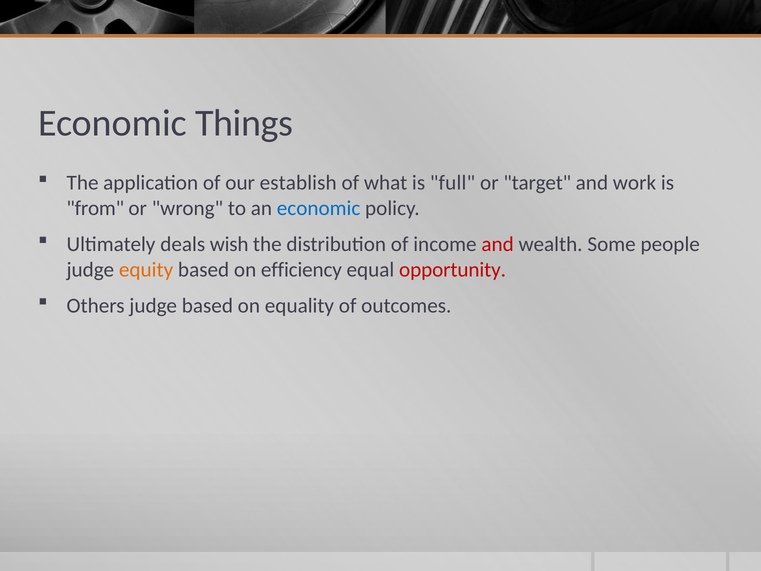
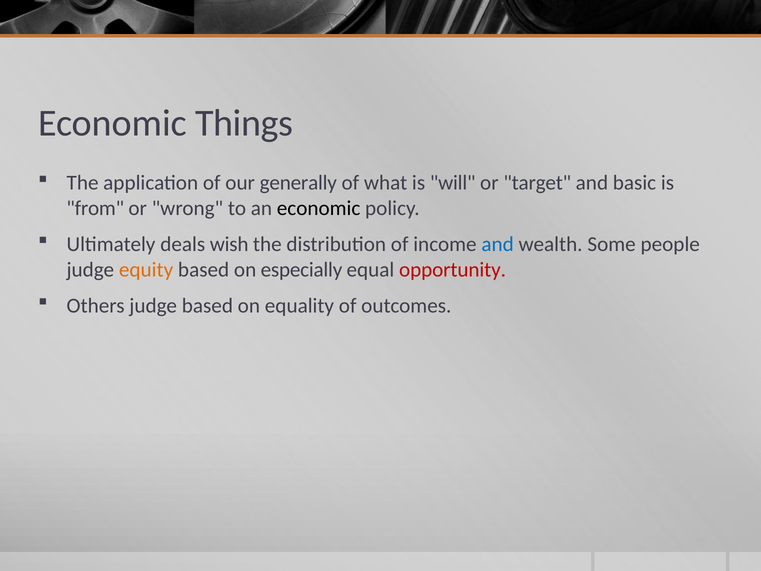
establish: establish -> generally (298, 183)
full: full -> will (453, 183)
work: work -> basic (635, 183)
economic colour: blue -> black (319, 208)
and colour: red -> blue (498, 244)
efficiency: efficiency -> especially (301, 270)
